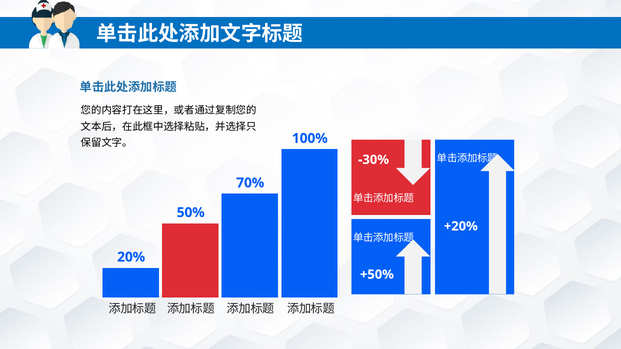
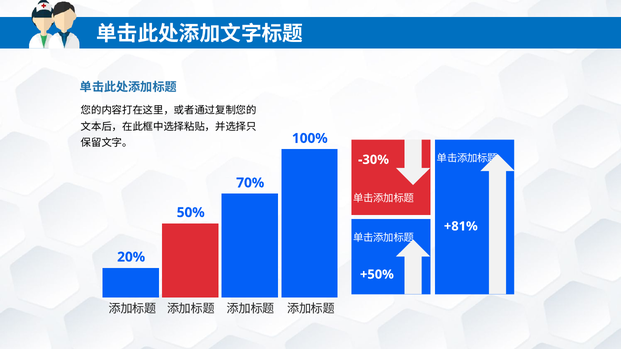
+20%: +20% -> +81% (461, 226)
